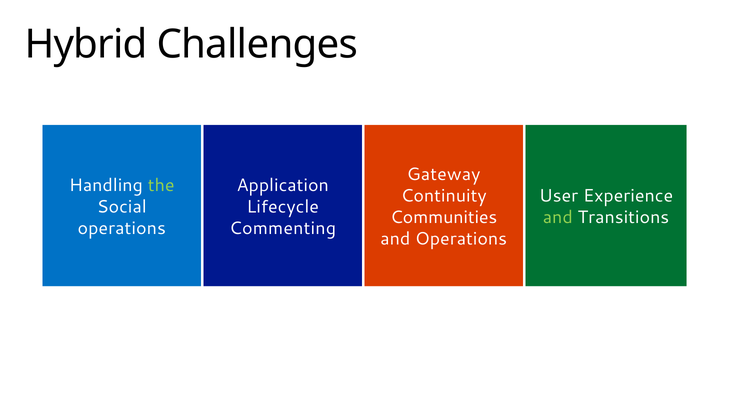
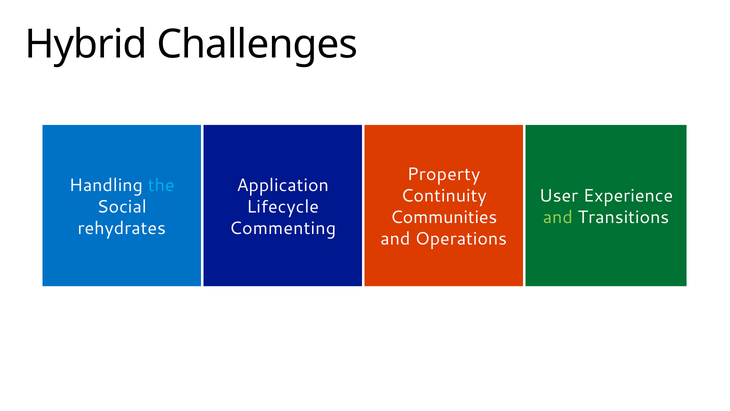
Gateway: Gateway -> Property (444, 174)
the colour: light green -> light blue (161, 185)
operations: operations -> rehydrates (122, 228)
